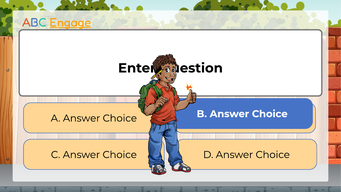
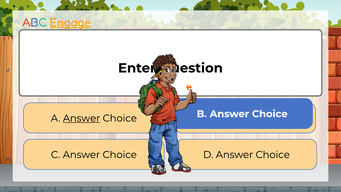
Answer underline: none -> present (82, 118)
